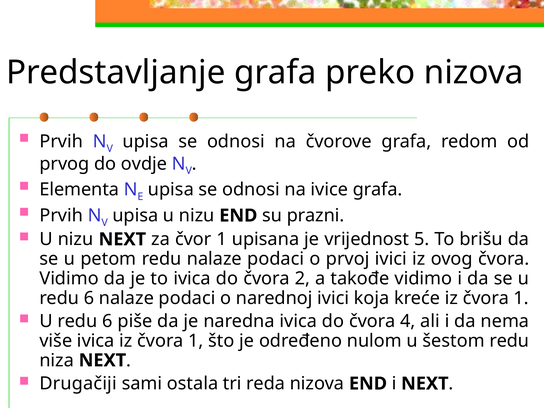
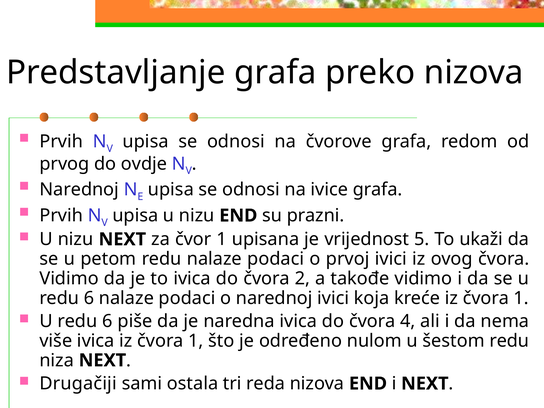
Elementa: Elementa -> Narednoj (79, 190)
brišu: brišu -> ukaži (481, 239)
